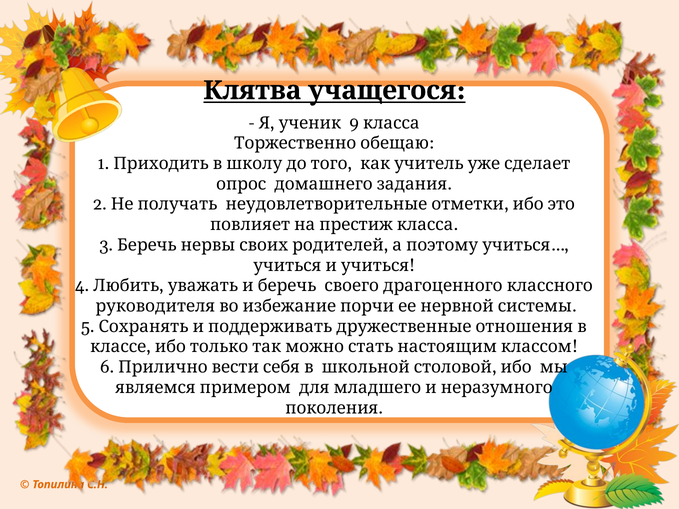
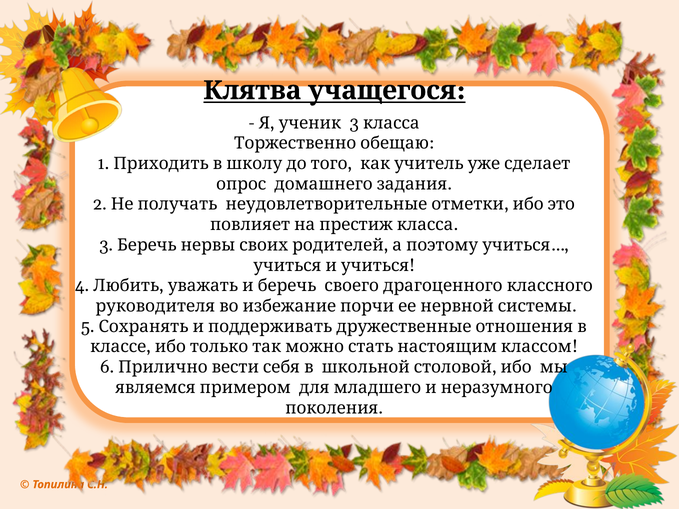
9: 9 -> 3 (354, 123)
